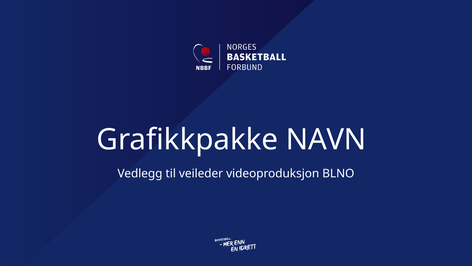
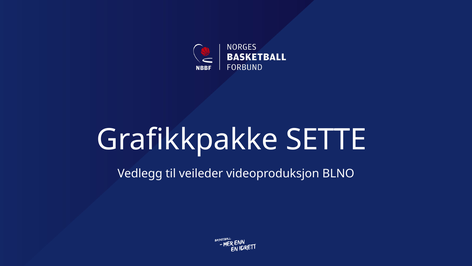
NAVN: NAVN -> SETTE (326, 140)
